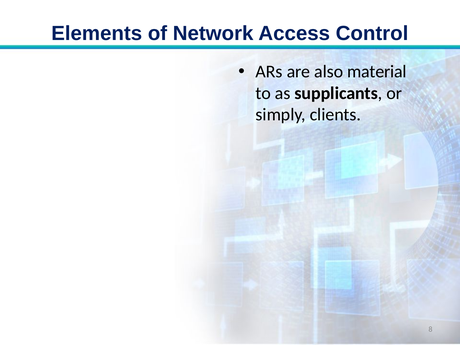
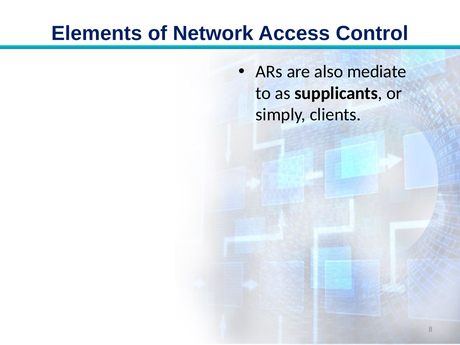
material: material -> mediate (377, 72)
